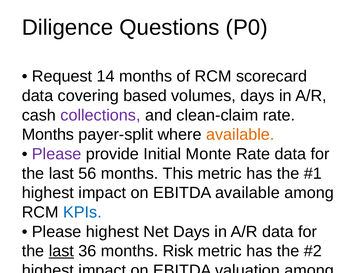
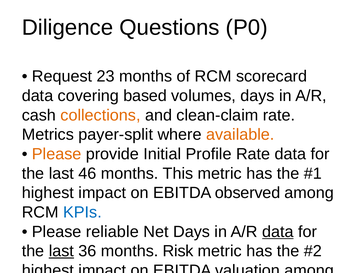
14: 14 -> 23 (106, 76)
collections colour: purple -> orange (100, 115)
Months: Months -> Metrics (48, 135)
Please colour: purple -> orange (57, 154)
Monte: Monte -> Profile (209, 154)
56: 56 -> 46 (87, 173)
EBITDA available: available -> observed (248, 193)
Please highest: highest -> reliable (112, 232)
data underline: none -> present (278, 232)
